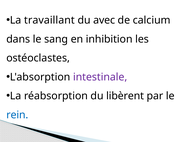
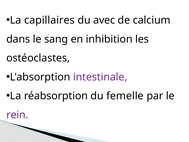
travaillant: travaillant -> capillaires (49, 20)
libèrent: libèrent -> femelle (125, 96)
rein colour: blue -> purple (17, 115)
